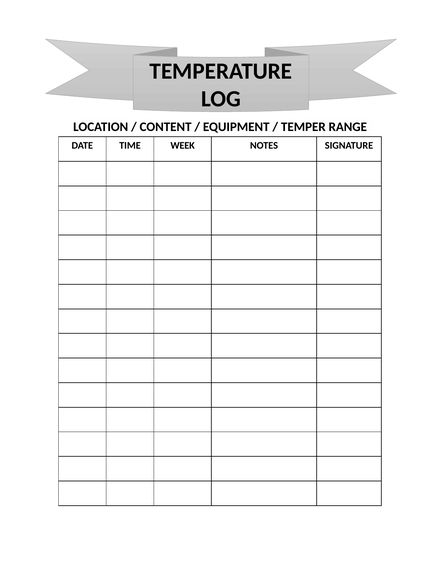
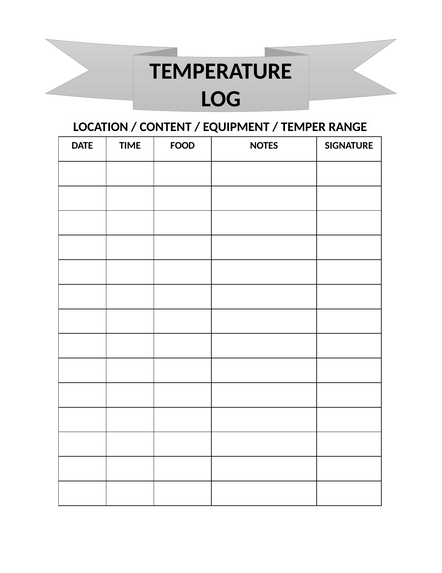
WEEK: WEEK -> FOOD (183, 145)
